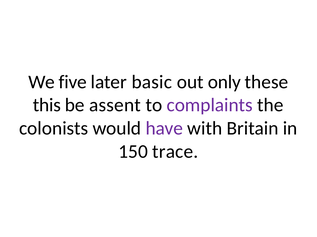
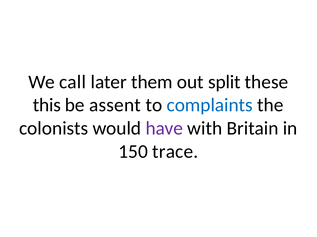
five: five -> call (73, 82)
basic: basic -> them (152, 82)
only: only -> split (224, 82)
complaints colour: purple -> blue (210, 105)
